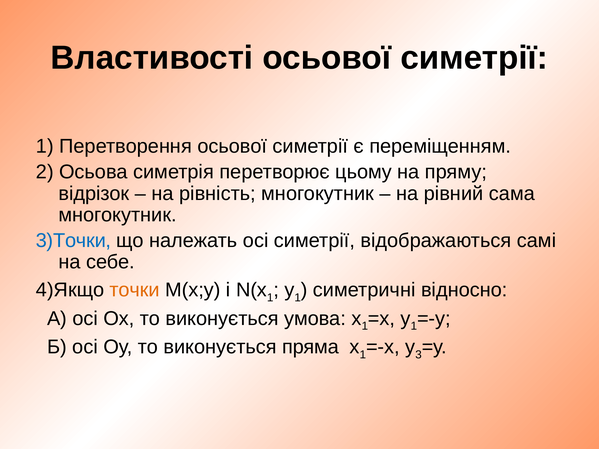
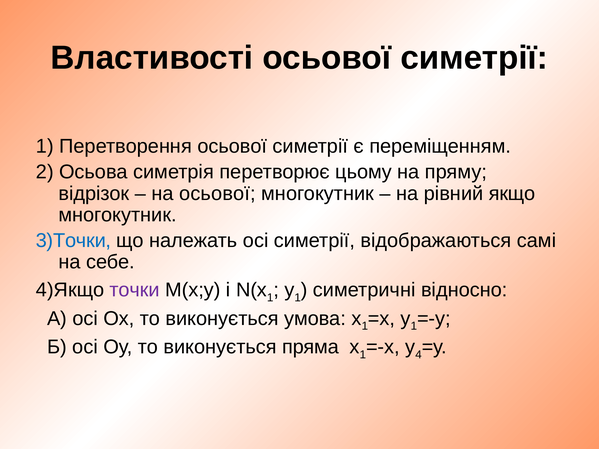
на рівність: рівність -> осьової (217, 194)
сама: сама -> якщо (512, 194)
точки colour: orange -> purple (135, 290)
3: 3 -> 4 (419, 355)
